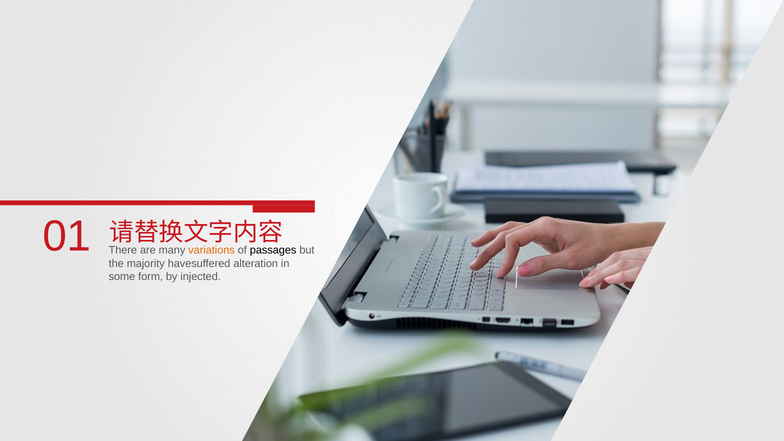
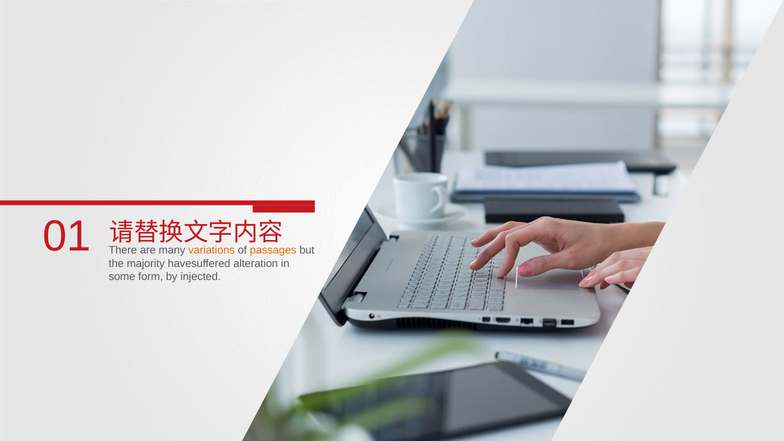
passages colour: black -> orange (273, 250)
